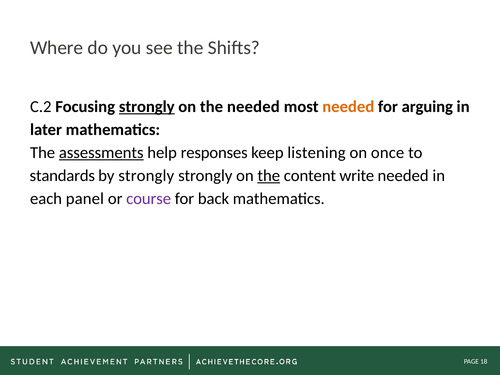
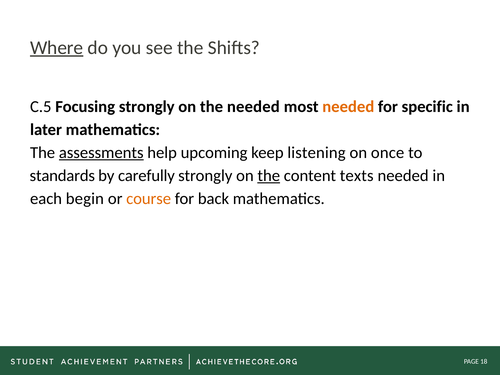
Where underline: none -> present (57, 48)
C.2: C.2 -> C.5 (41, 107)
strongly underline: present -> none (147, 107)
arguing: arguing -> specific (427, 107)
responses: responses -> upcoming (214, 153)
by strongly: strongly -> carefully (146, 176)
write: write -> texts (357, 176)
panel: panel -> begin (85, 199)
course colour: purple -> orange (149, 199)
